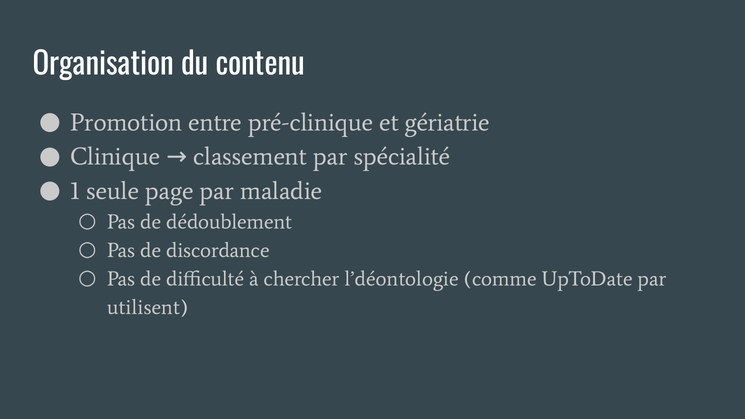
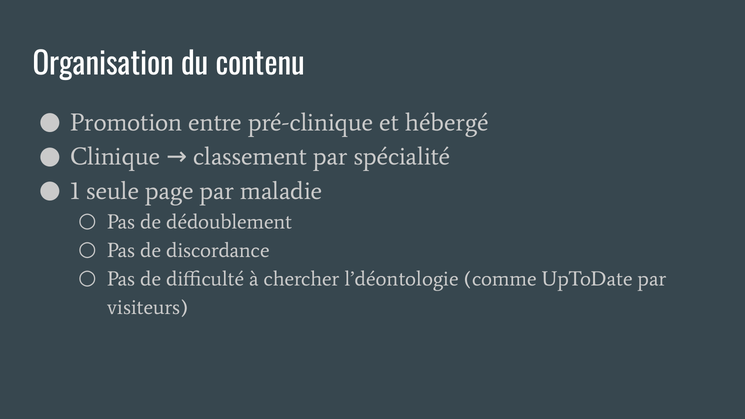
gériatrie: gériatrie -> hébergé (447, 122)
utilisent: utilisent -> visiteurs (148, 307)
